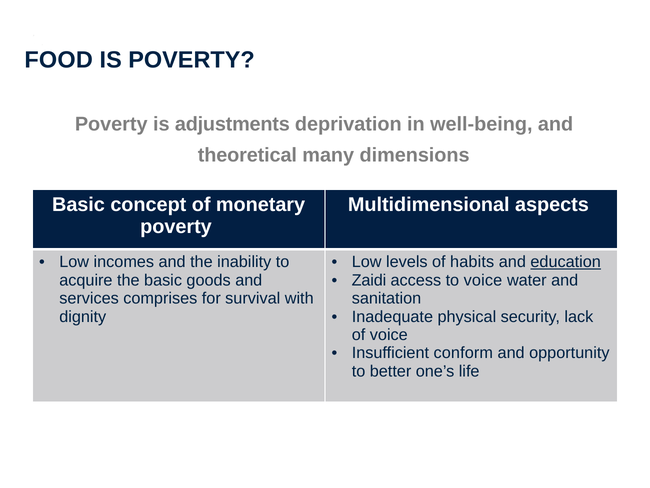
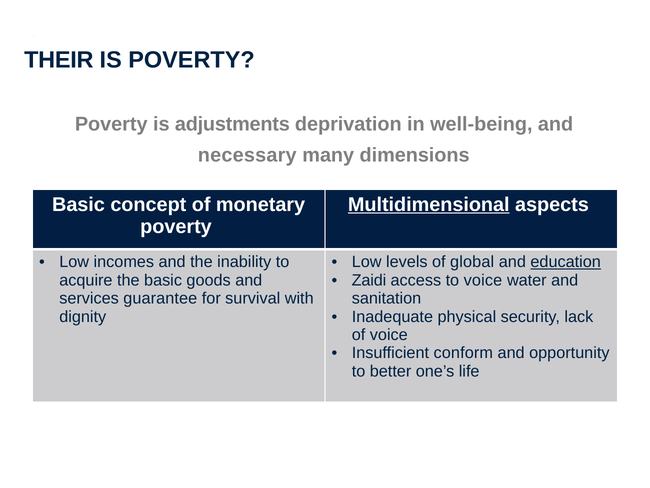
FOOD: FOOD -> THEIR (59, 60)
theoretical: theoretical -> necessary (247, 155)
Multidimensional underline: none -> present (429, 204)
habits: habits -> global (472, 262)
comprises: comprises -> guarantee (160, 298)
